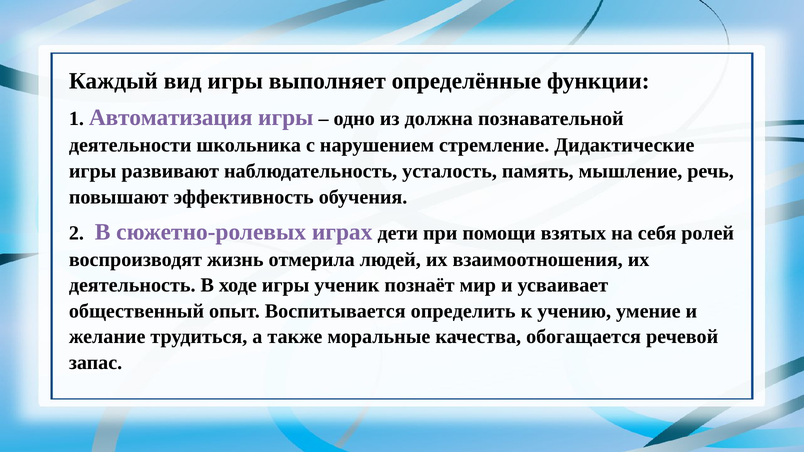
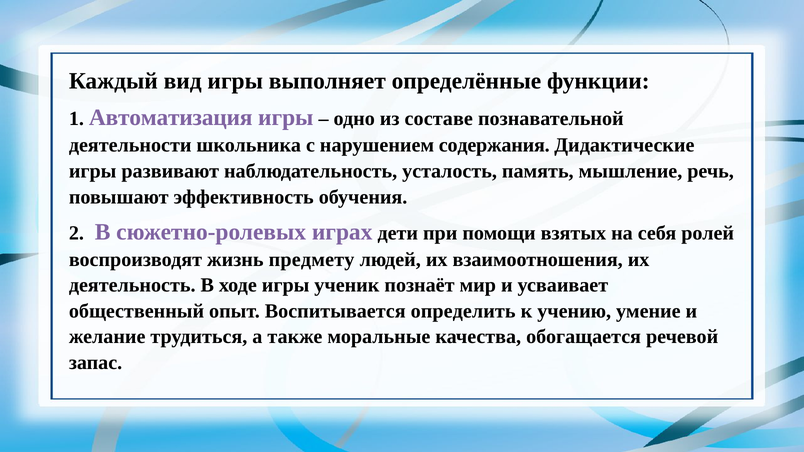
должна: должна -> составе (439, 119)
стремление: стремление -> содержания (494, 145)
отмерила: отмерила -> предмету (312, 260)
